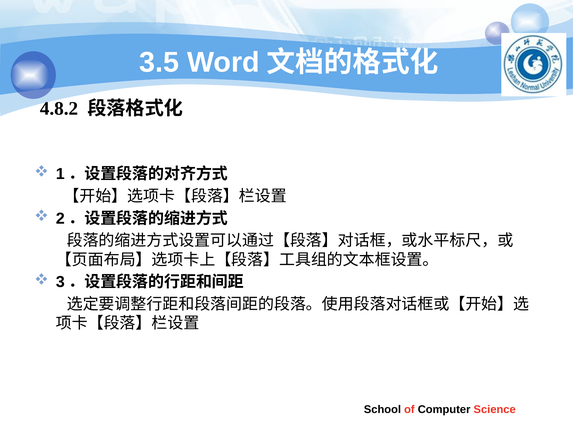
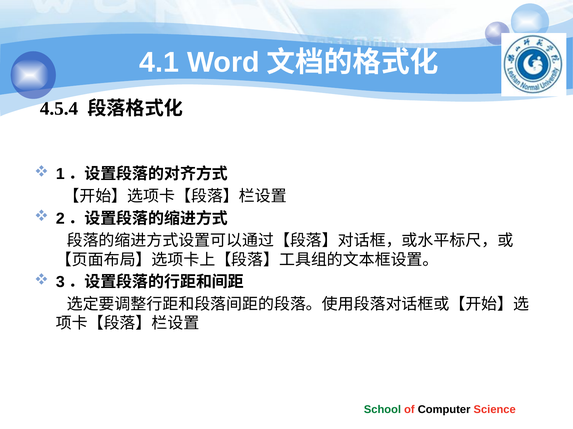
3.5: 3.5 -> 4.1 (159, 63)
4.8.2: 4.8.2 -> 4.5.4 (59, 109)
School colour: black -> green (382, 410)
